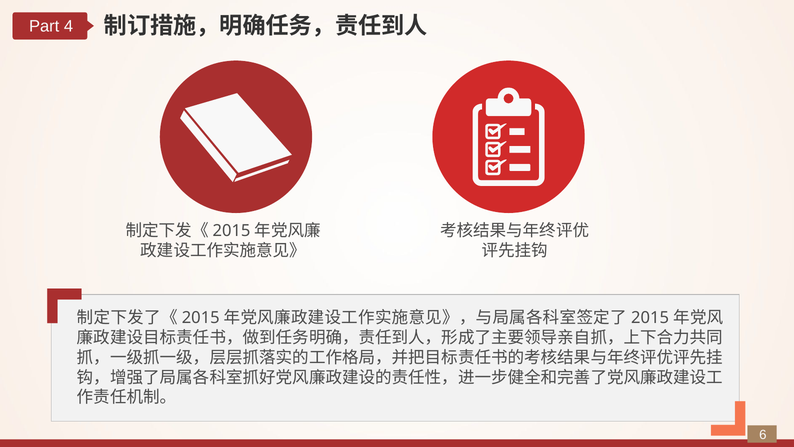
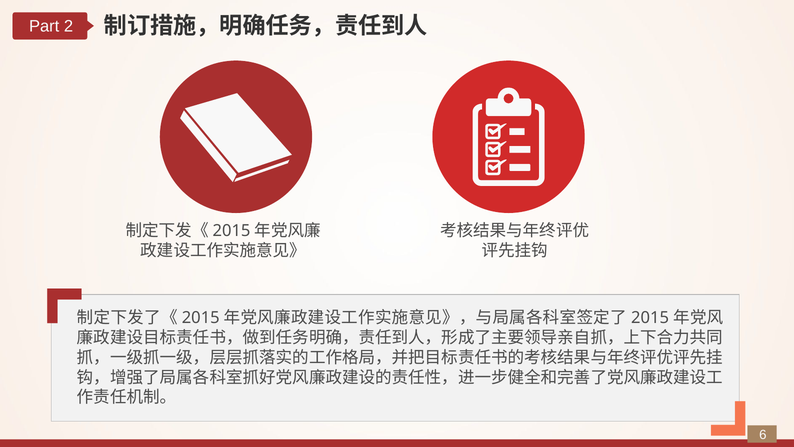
4: 4 -> 2 (69, 26)
